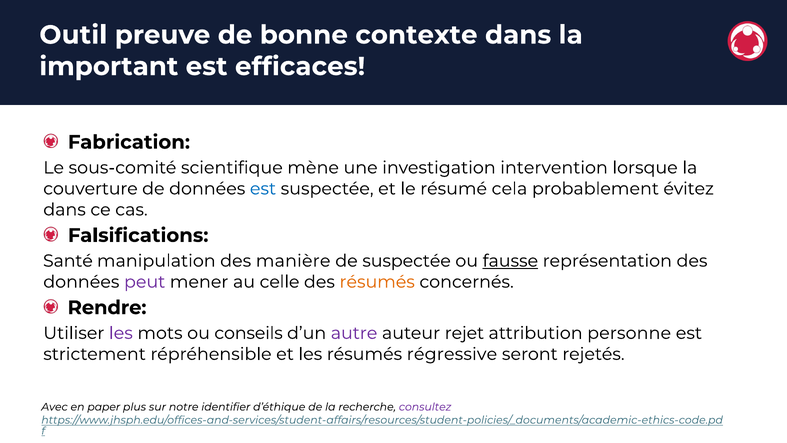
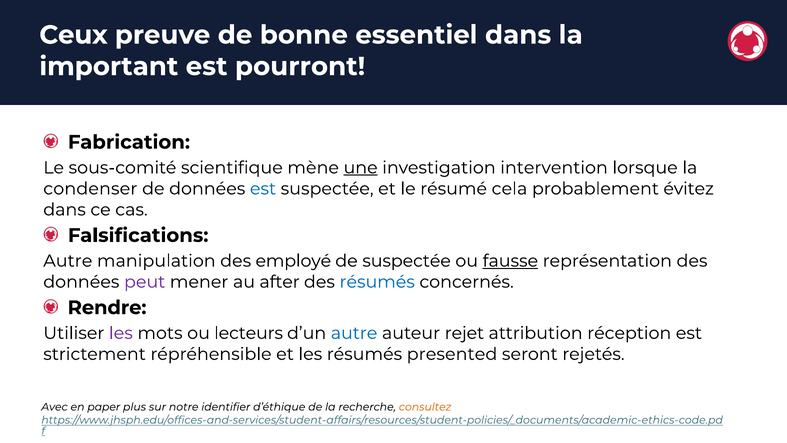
Outil: Outil -> Ceux (73, 35)
contexte: contexte -> essentiel (416, 35)
efficaces: efficaces -> pourront (300, 66)
une underline: none -> present (361, 168)
couverture: couverture -> condenser (90, 189)
Santé: Santé -> Autre (68, 261)
manière: manière -> employé (293, 261)
celle: celle -> after (280, 282)
résumés colour: orange -> blue (377, 282)
conseils: conseils -> lecteurs (249, 333)
autre colour: purple -> blue (354, 333)
personne: personne -> réception (629, 333)
régressive: régressive -> presented (452, 354)
consultez colour: purple -> orange (425, 407)
